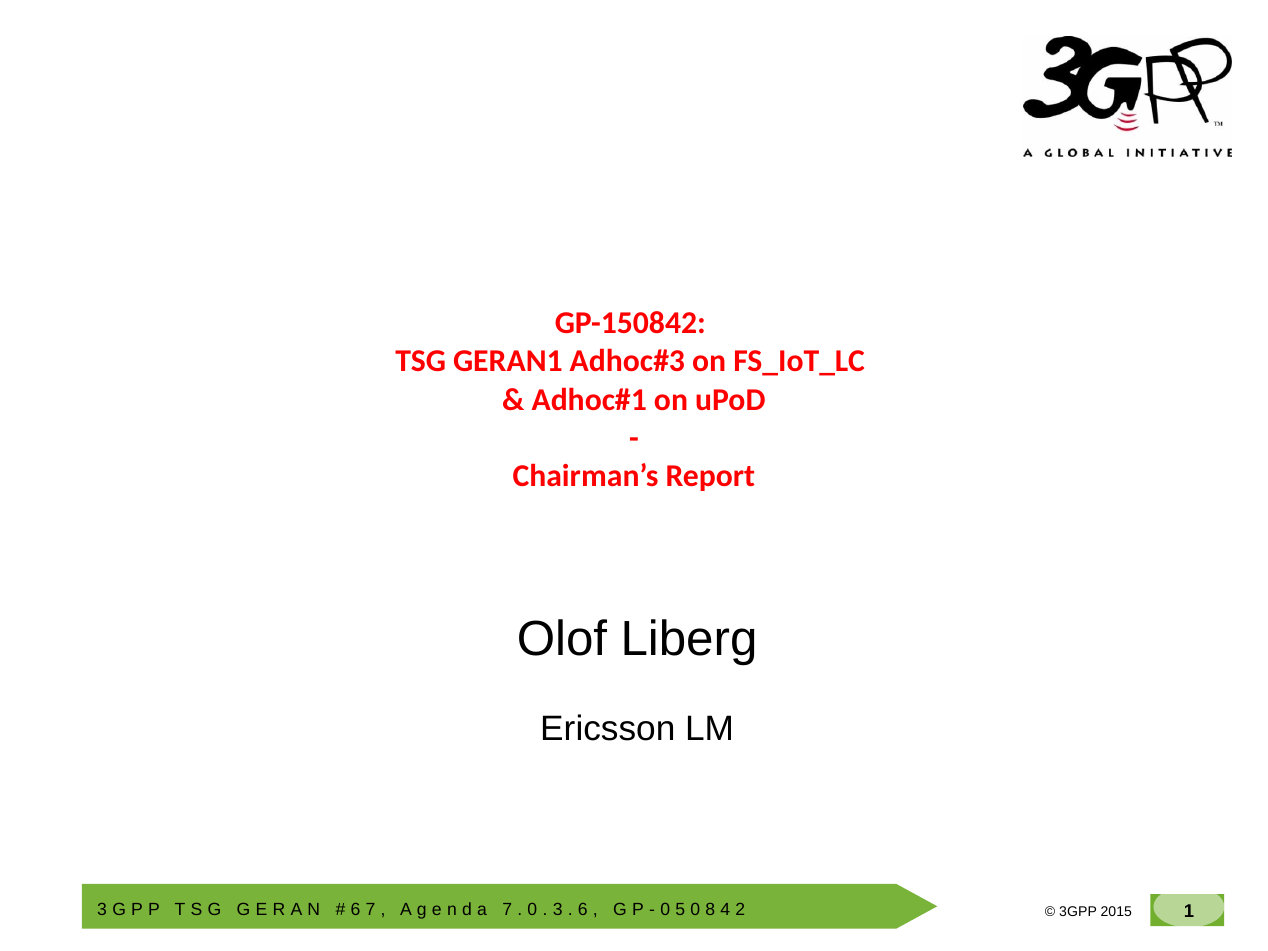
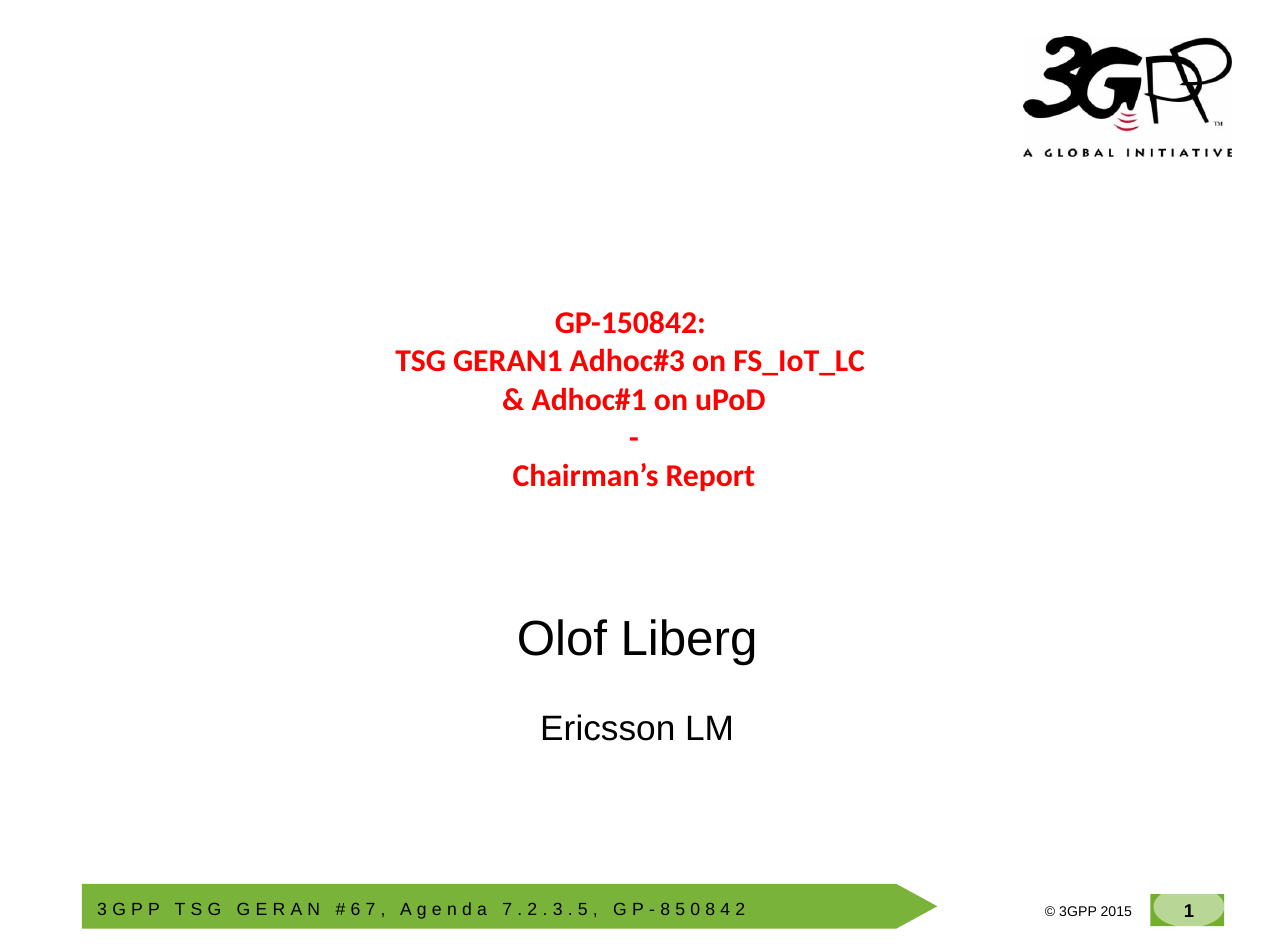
0: 0 -> 2 (532, 909)
6: 6 -> 5 (583, 909)
0: 0 -> 8 (665, 909)
